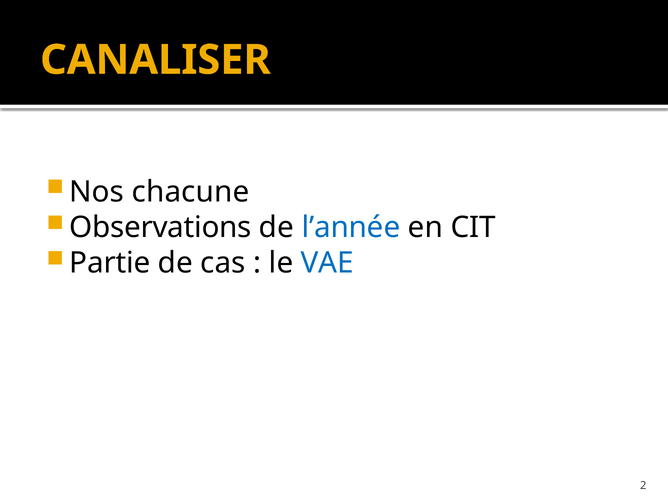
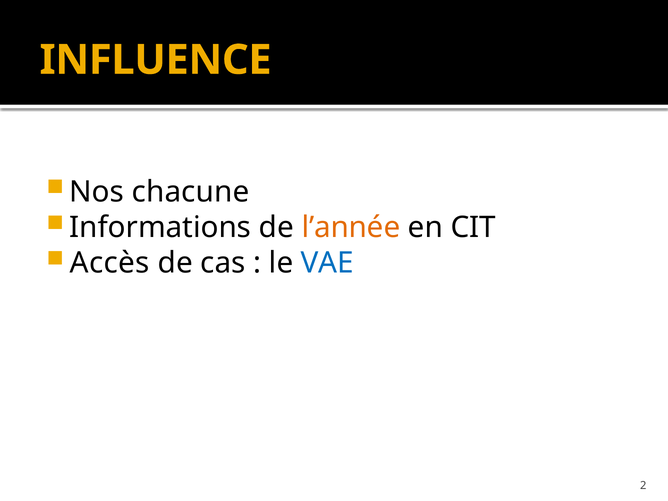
CANALISER: CANALISER -> INFLUENCE (156, 60)
Observations: Observations -> Informations (160, 228)
l’année colour: blue -> orange (351, 228)
Partie: Partie -> Accès (110, 263)
